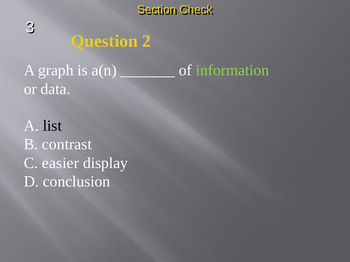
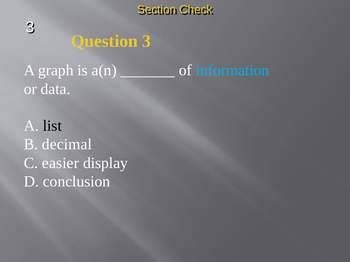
Question 2: 2 -> 3 (147, 41)
information colour: light green -> light blue (232, 70)
contrast: contrast -> decimal (67, 145)
